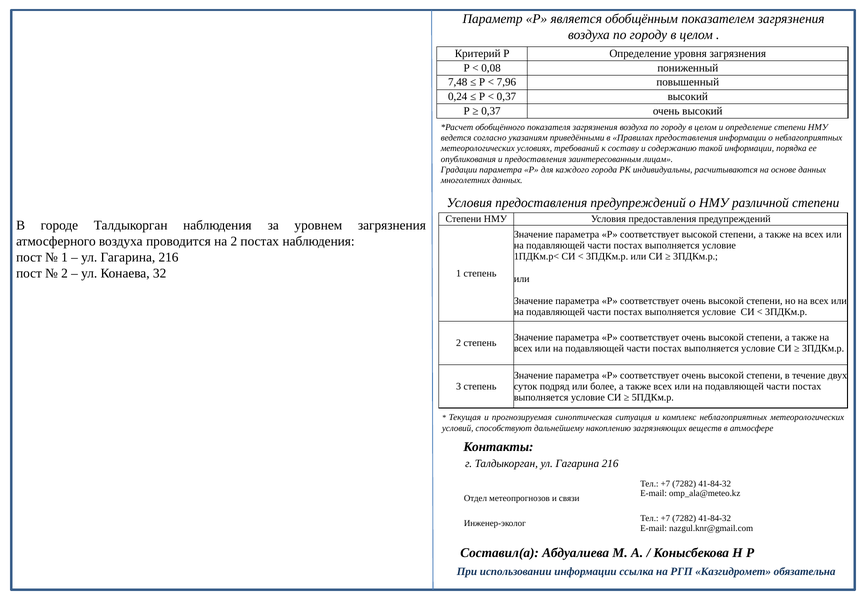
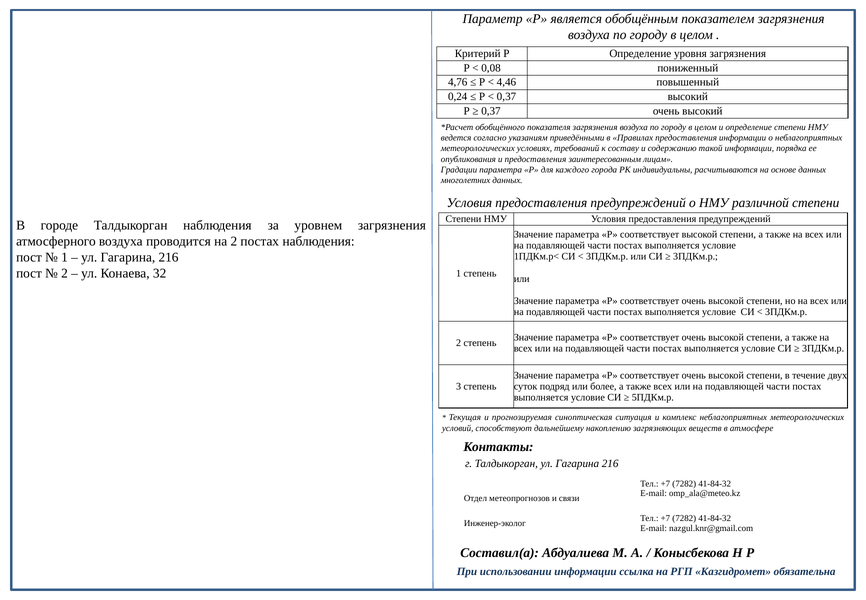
7,48: 7,48 -> 4,76 (458, 82)
7,96: 7,96 -> 4,46 (506, 82)
